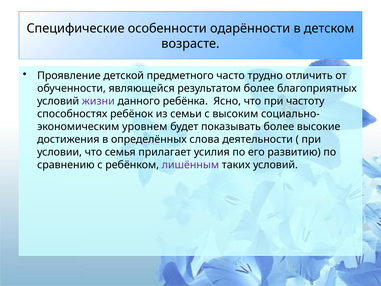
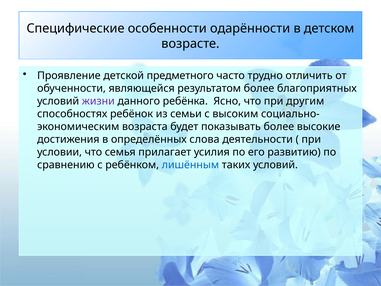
частоту: частоту -> другим (305, 101)
уровнем: уровнем -> возраста (145, 126)
лишённым colour: purple -> blue (190, 165)
